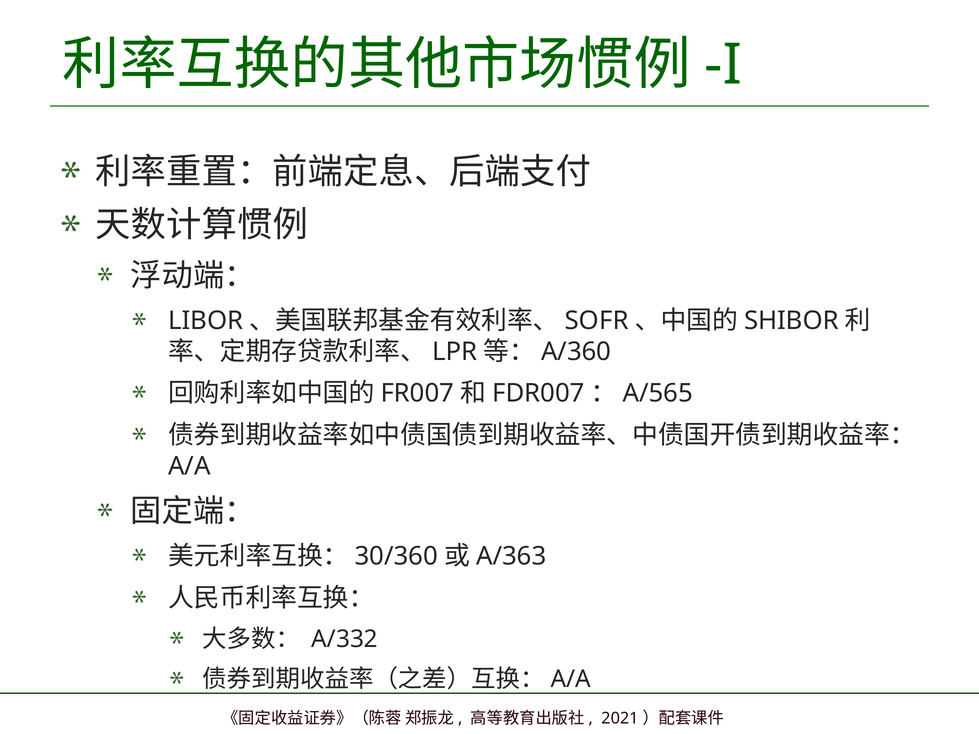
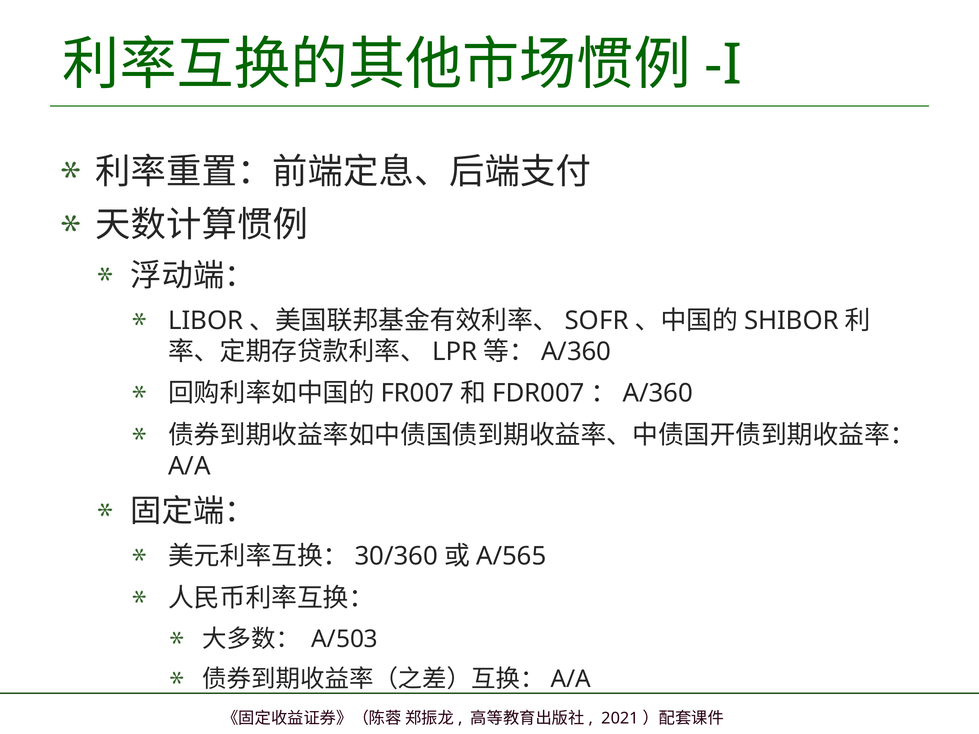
A/565: A/565 -> A/360 (658, 393)
A/363: A/363 -> A/565 (511, 557)
A/332: A/332 -> A/503 (345, 639)
